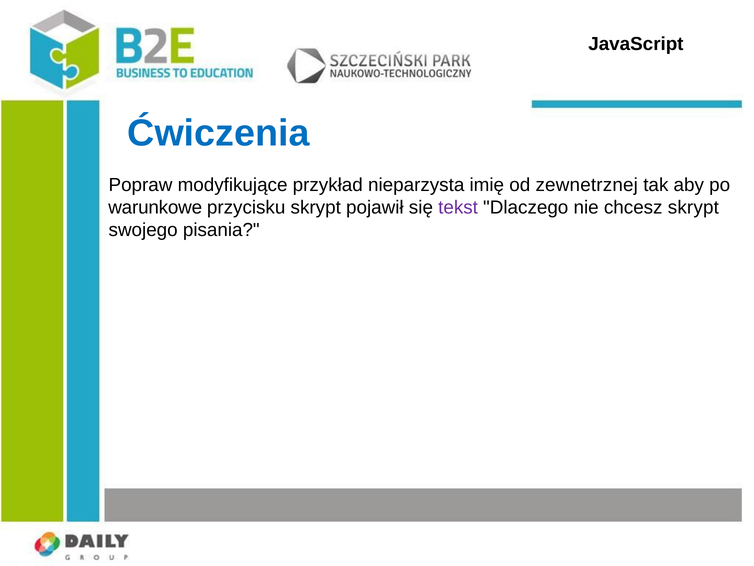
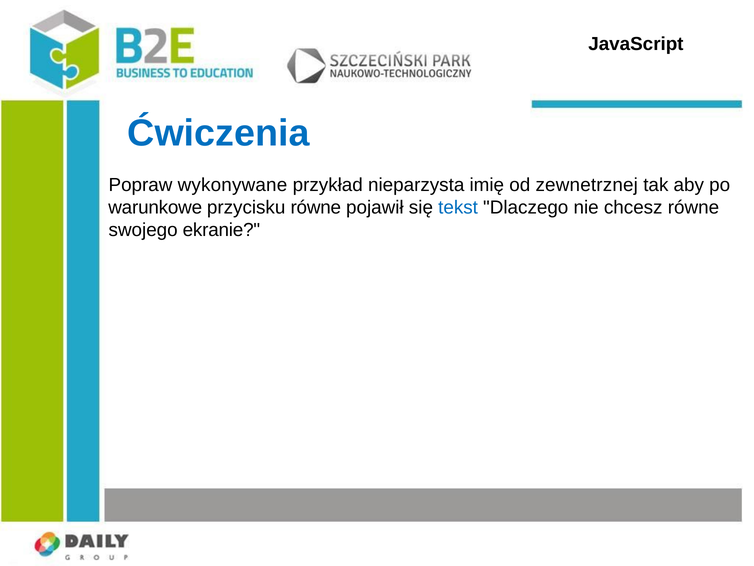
modyfikujące: modyfikujące -> wykonywane (232, 185)
przycisku skrypt: skrypt -> równe (316, 207)
tekst colour: purple -> blue (458, 207)
chcesz skrypt: skrypt -> równe (693, 207)
pisania: pisania -> ekranie (221, 230)
